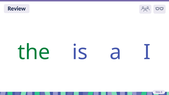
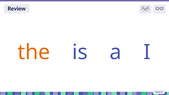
the colour: green -> orange (34, 52)
